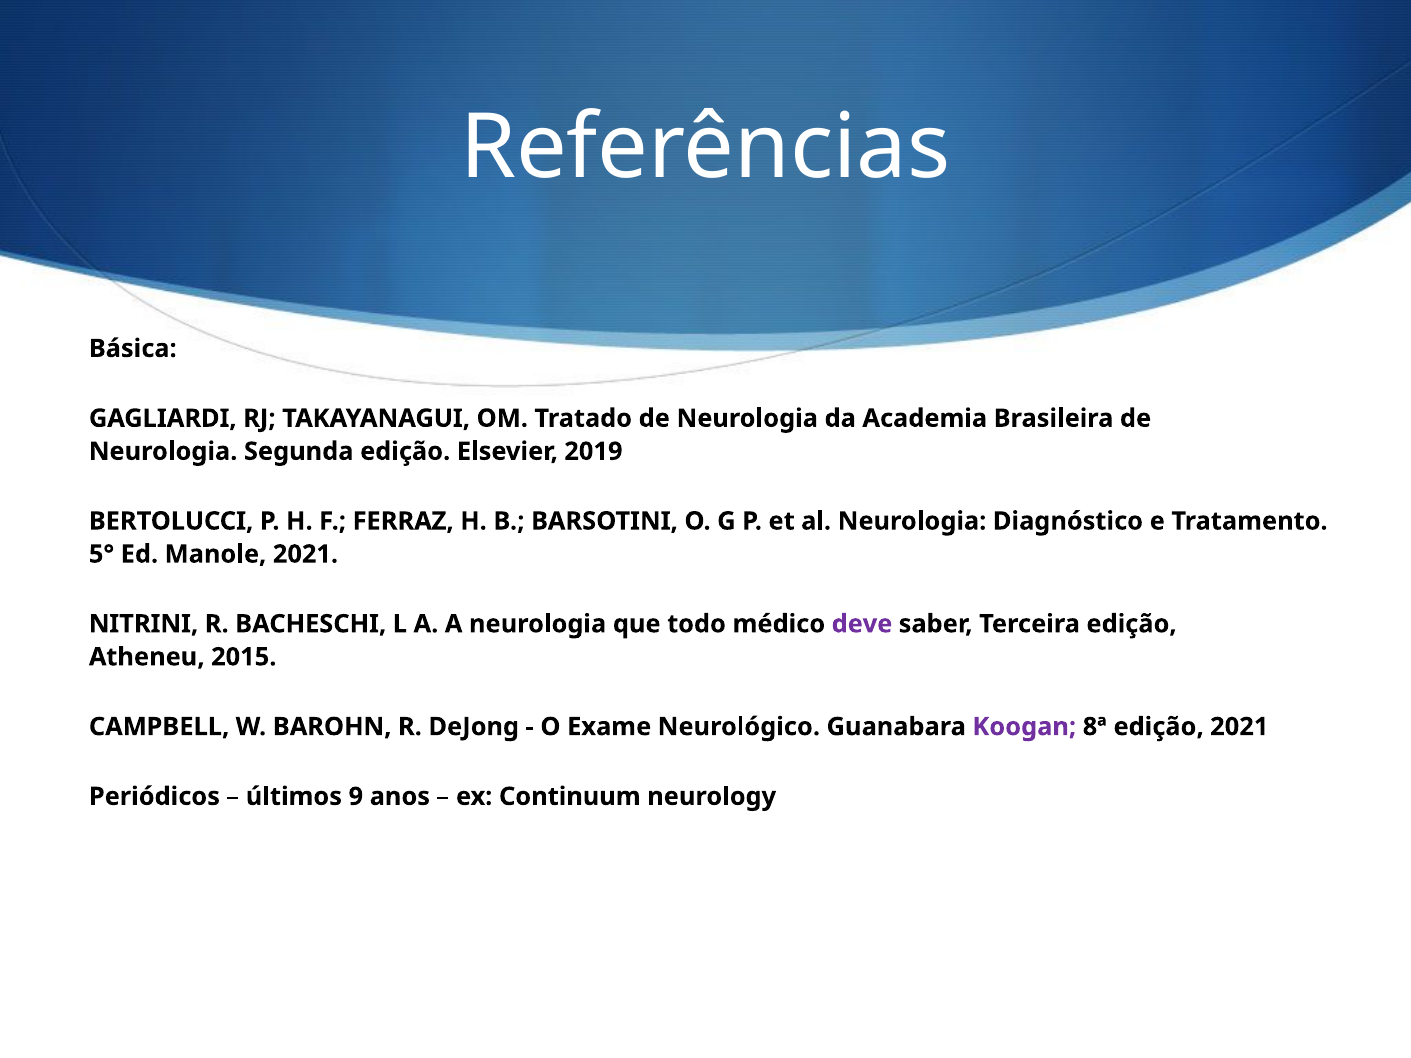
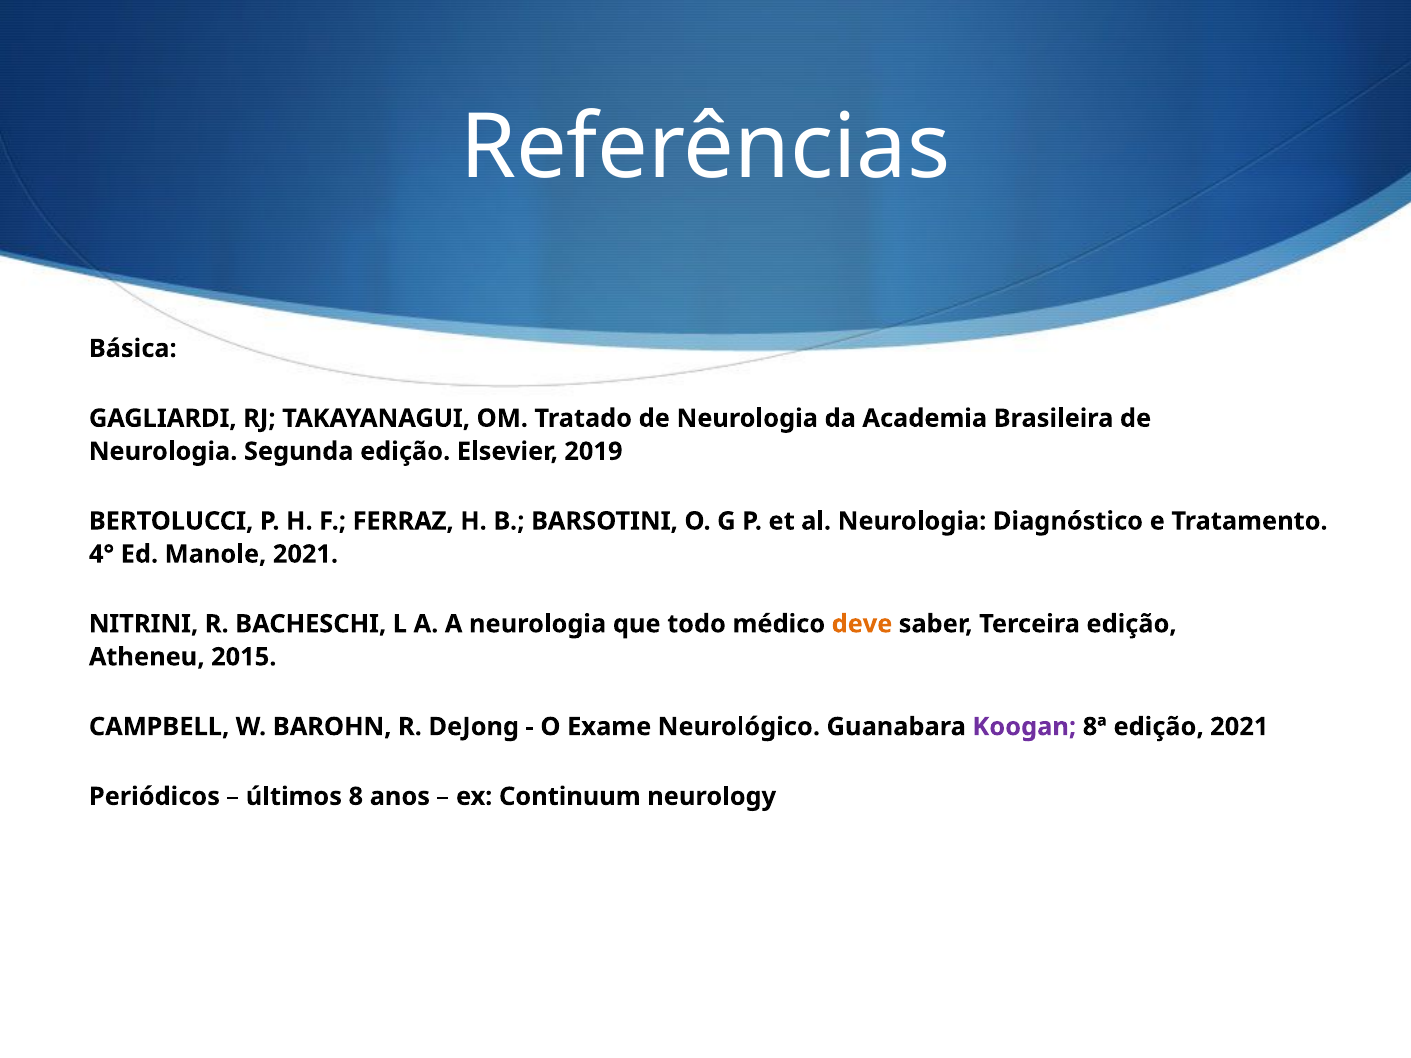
5°: 5° -> 4° (102, 554)
deve colour: purple -> orange (862, 624)
9: 9 -> 8 (356, 797)
